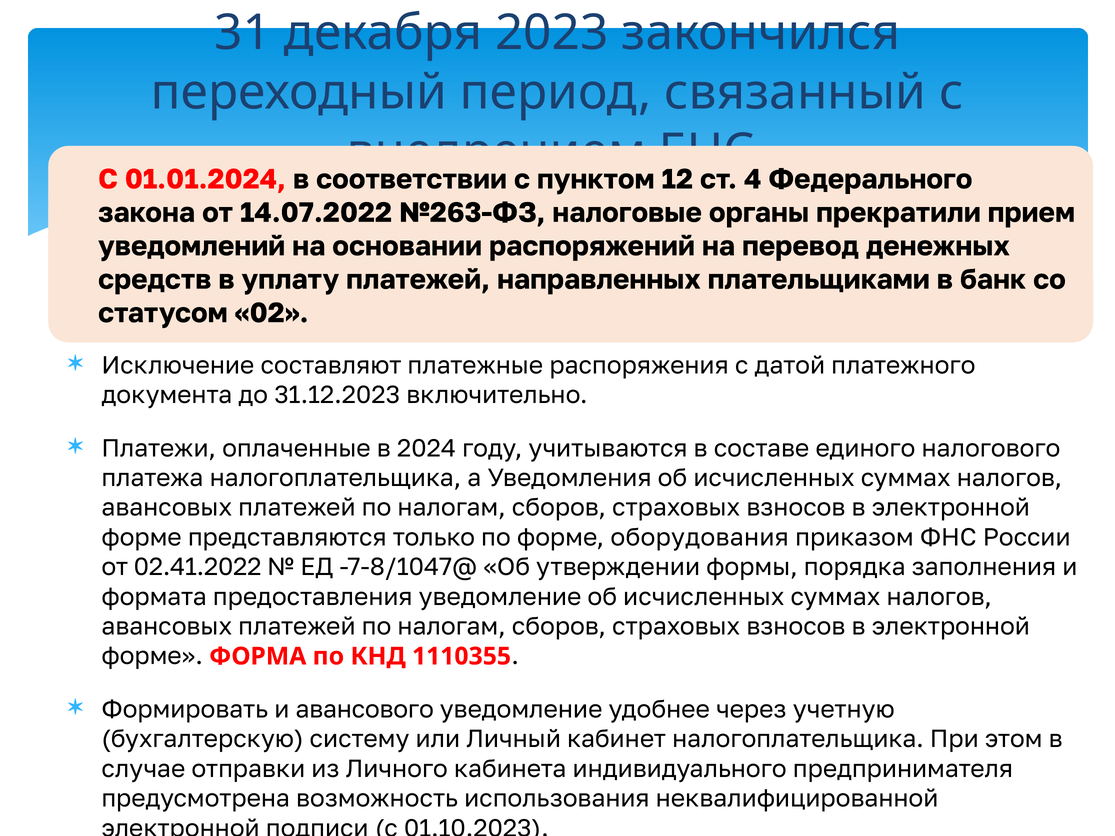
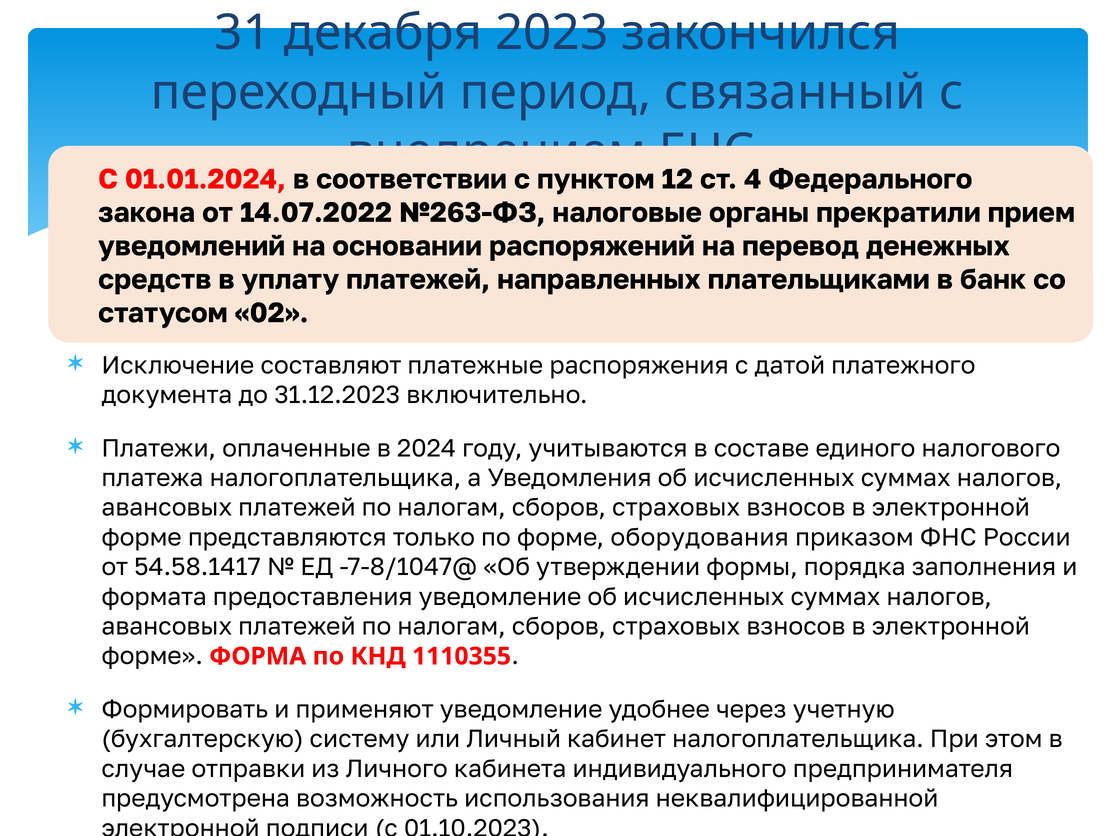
02.41.2022: 02.41.2022 -> 54.58.1417 (197, 567)
авансового: авансового -> применяют (365, 710)
